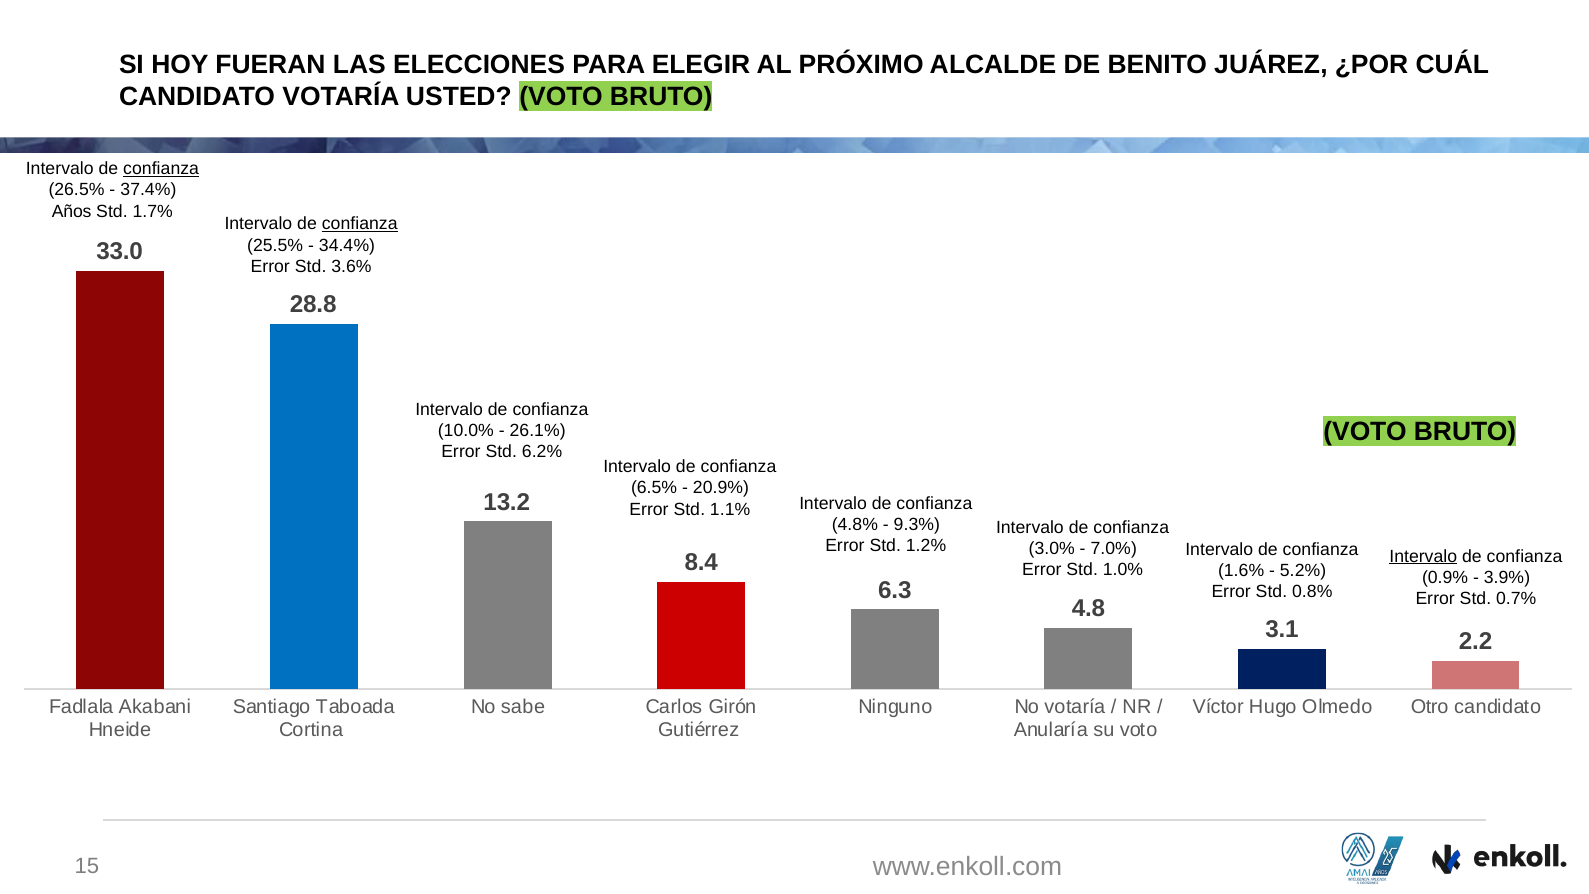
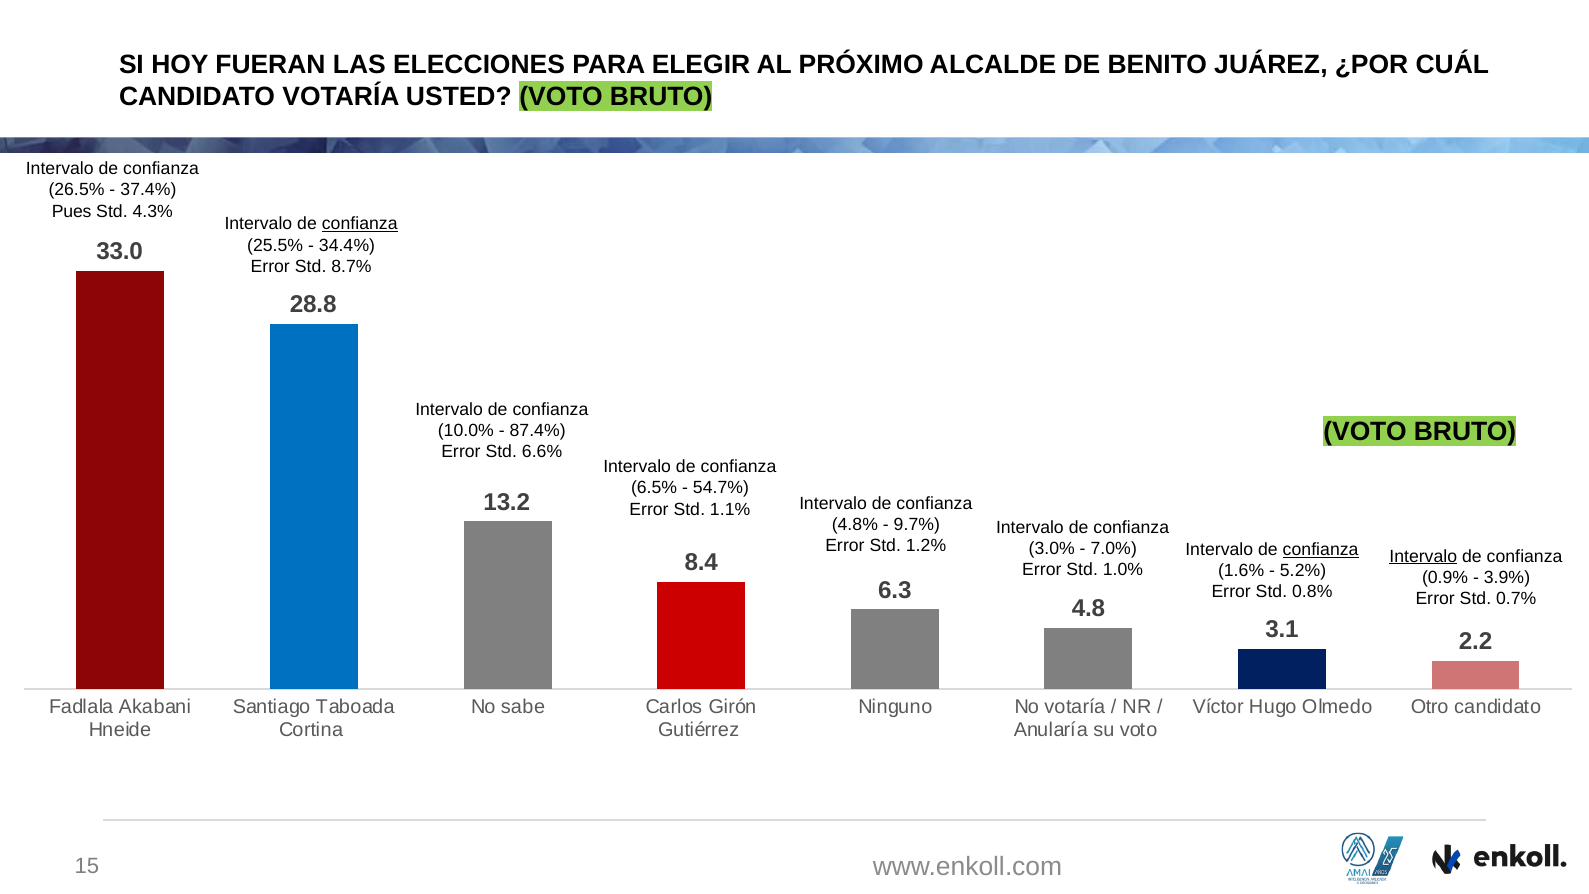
confianza underline: present -> none (161, 169)
Años: Años -> Pues (72, 211)
1.7%: 1.7% -> 4.3% (153, 211)
3.6%: 3.6% -> 8.7% (351, 266)
26.1%: 26.1% -> 87.4% (538, 431)
6.2%: 6.2% -> 6.6% (542, 452)
20.9%: 20.9% -> 54.7% (721, 488)
9.3%: 9.3% -> 9.7% (917, 525)
confianza underline: none -> present (1321, 550)
